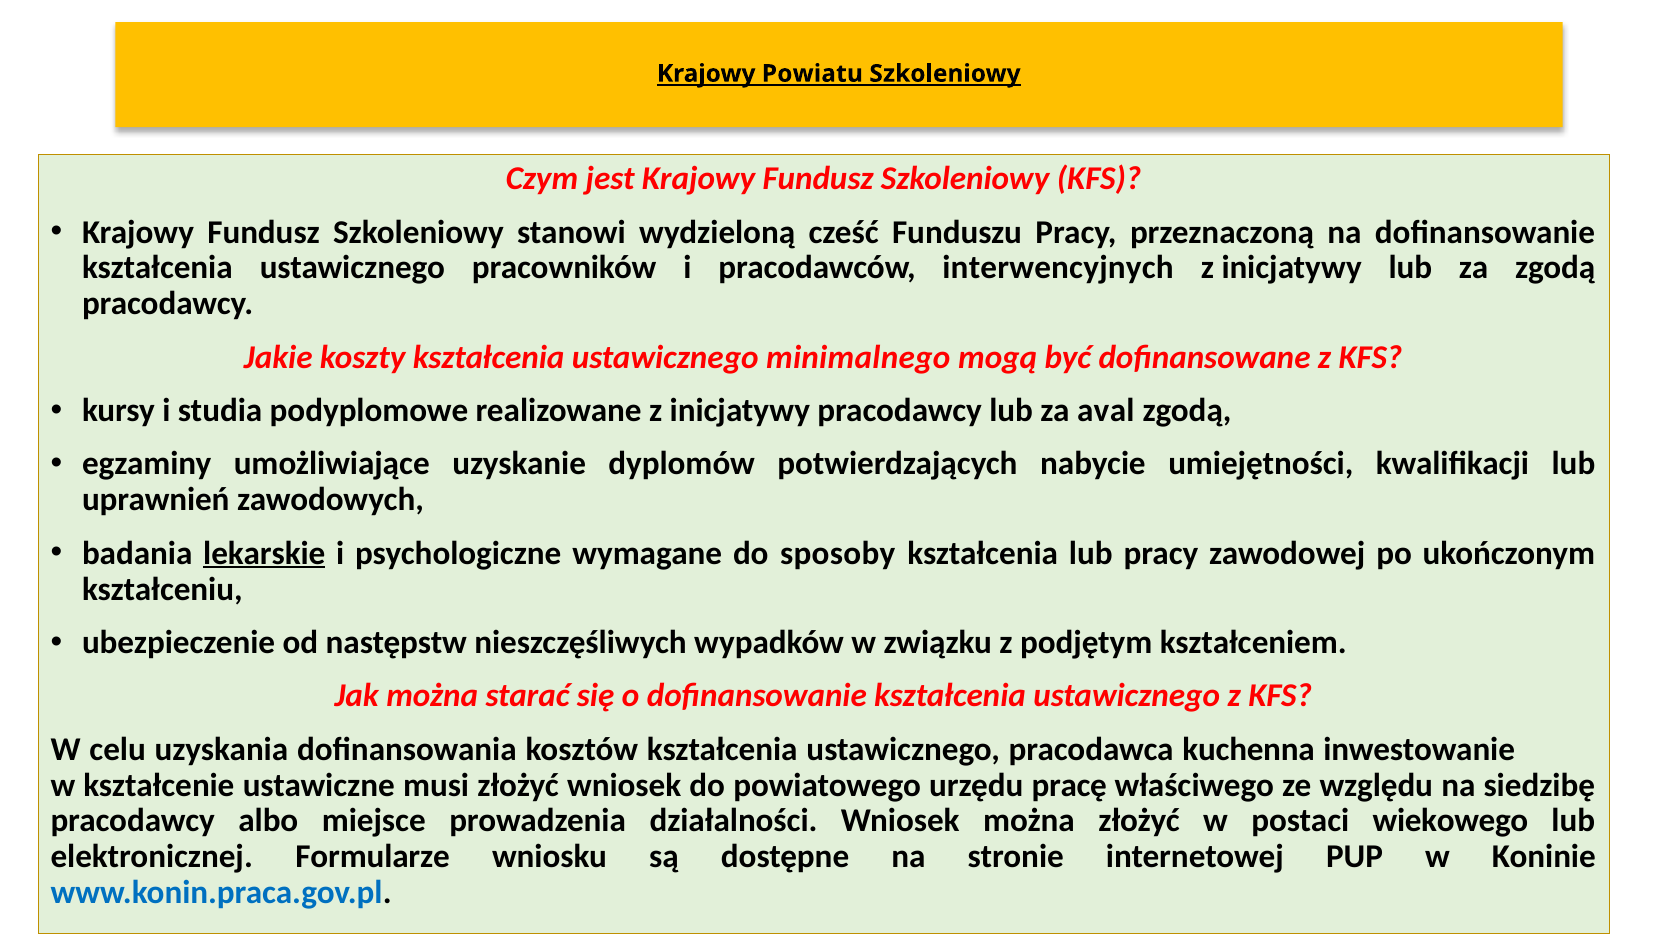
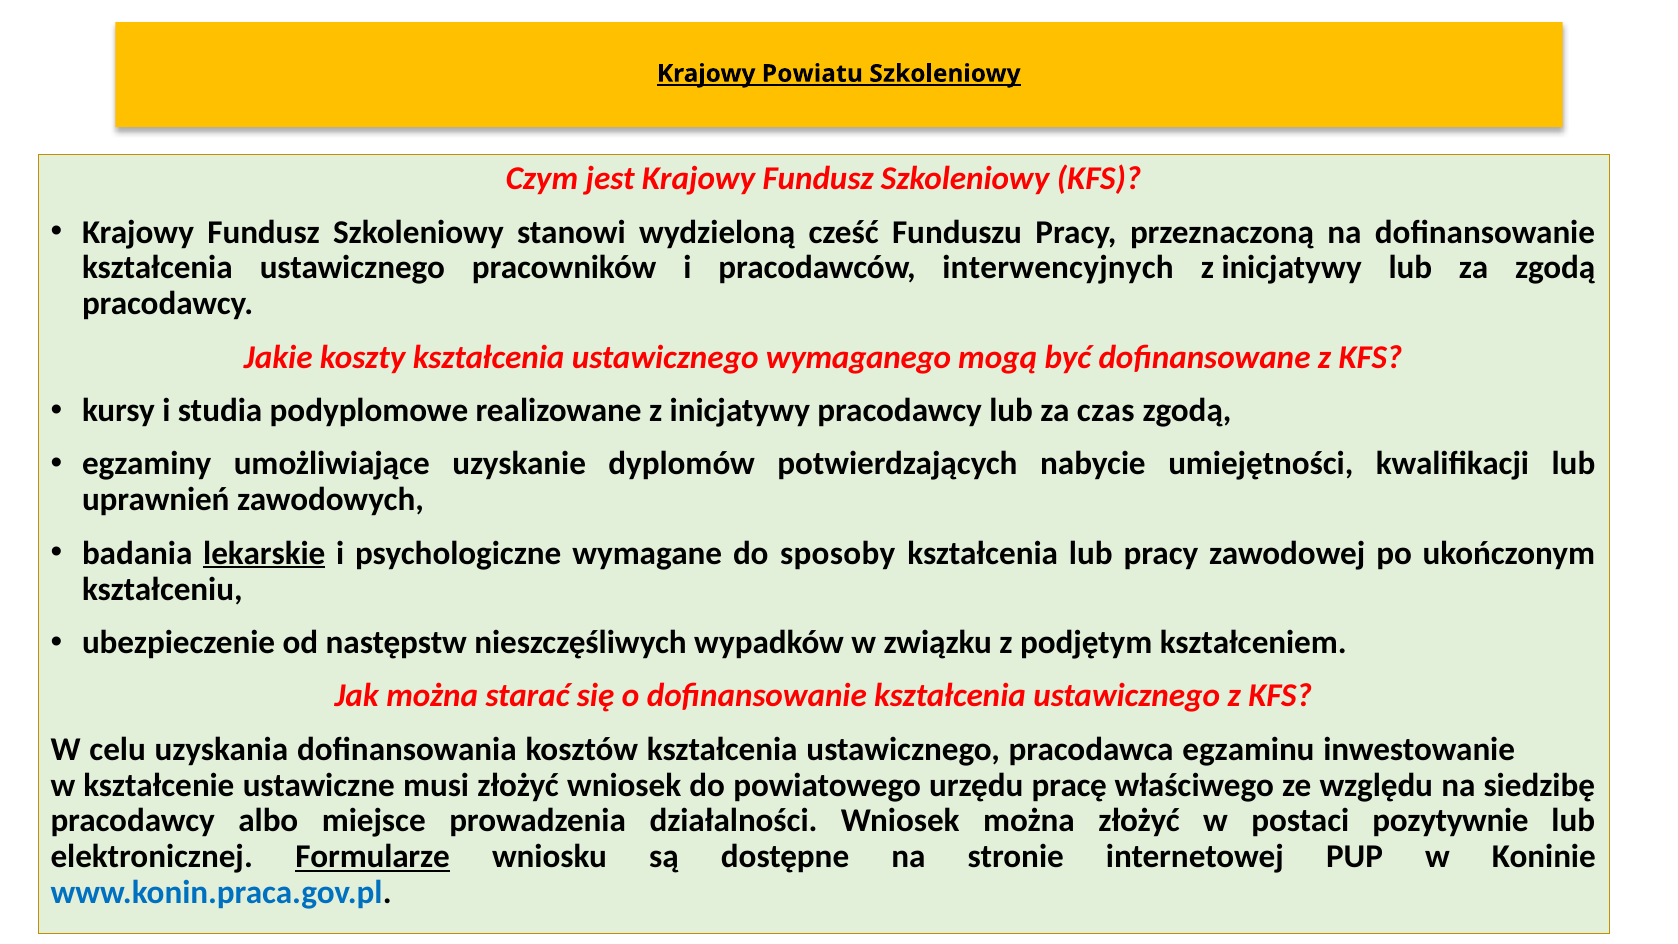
minimalnego: minimalnego -> wymaganego (859, 357)
aval: aval -> czas (1106, 411)
kuchenna: kuchenna -> egzaminu (1248, 749)
wiekowego: wiekowego -> pozytywnie (1450, 821)
Formularze underline: none -> present (373, 857)
